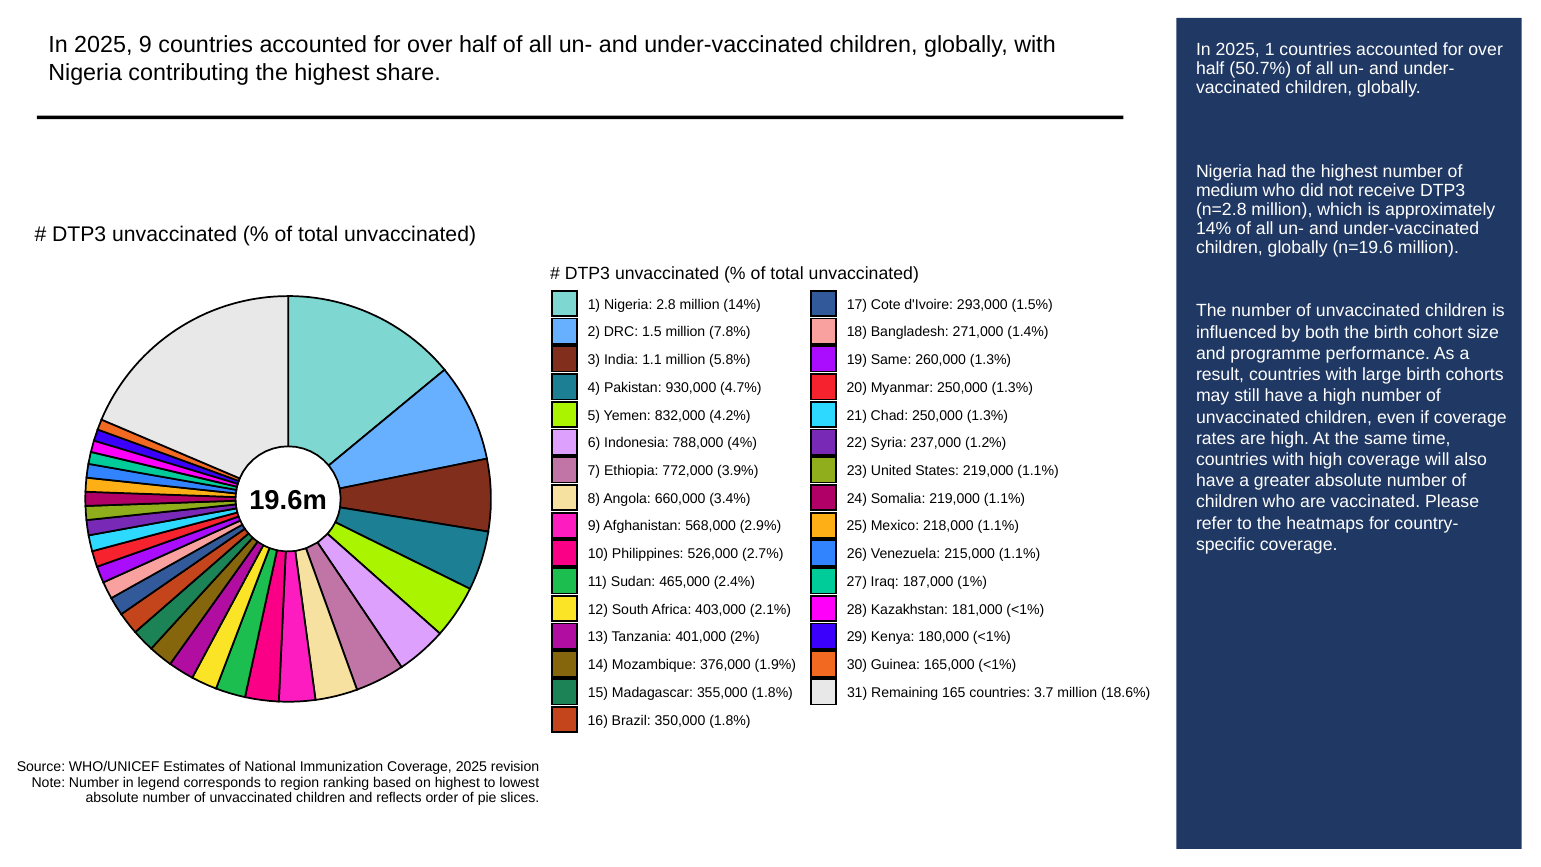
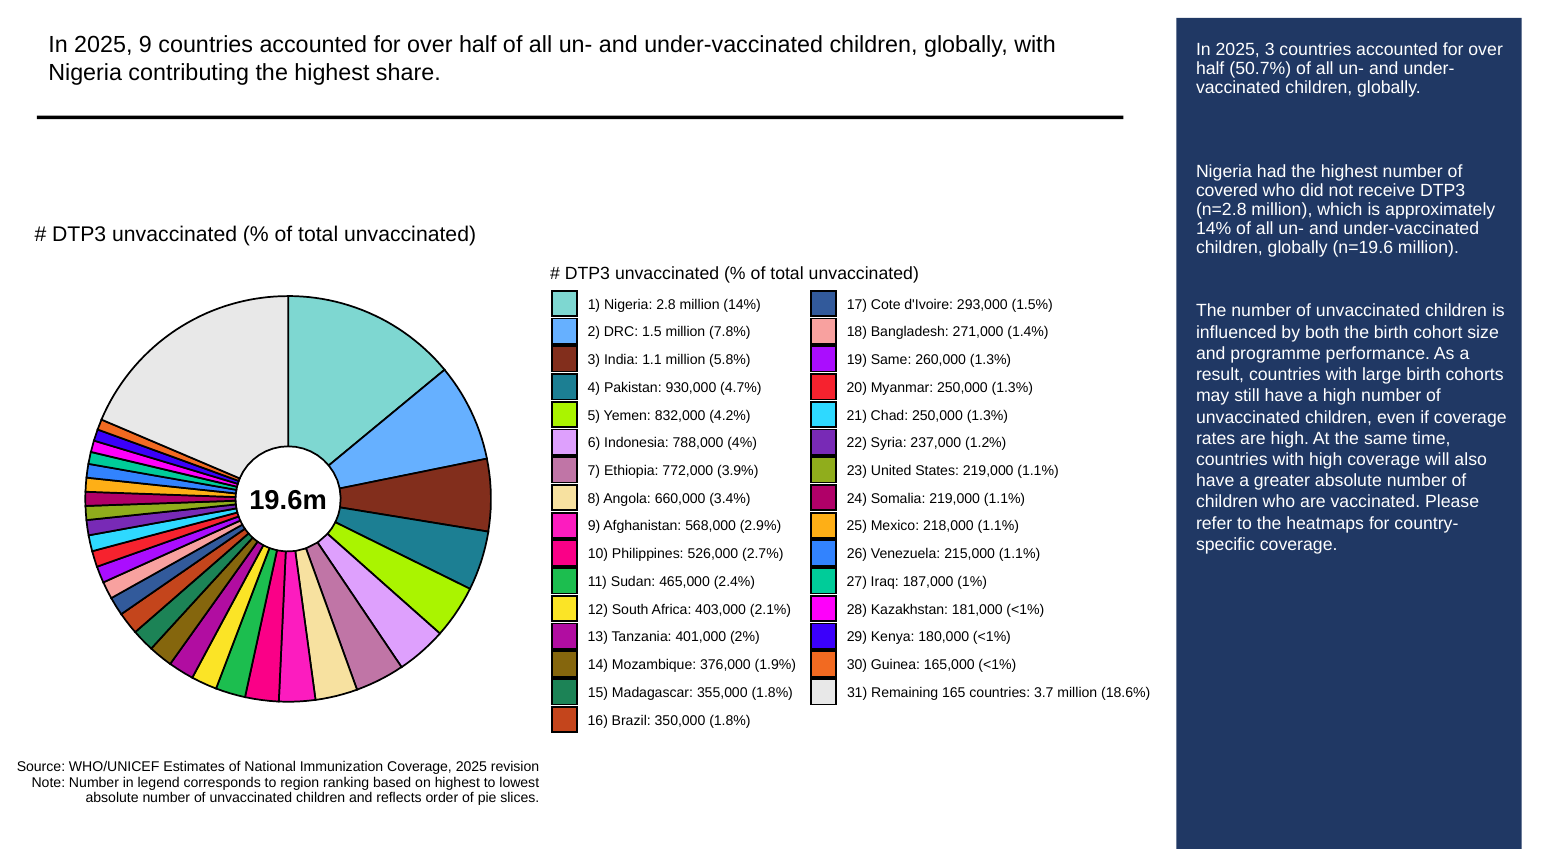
2025 1: 1 -> 3 (1270, 50)
medium: medium -> covered (1227, 191)
